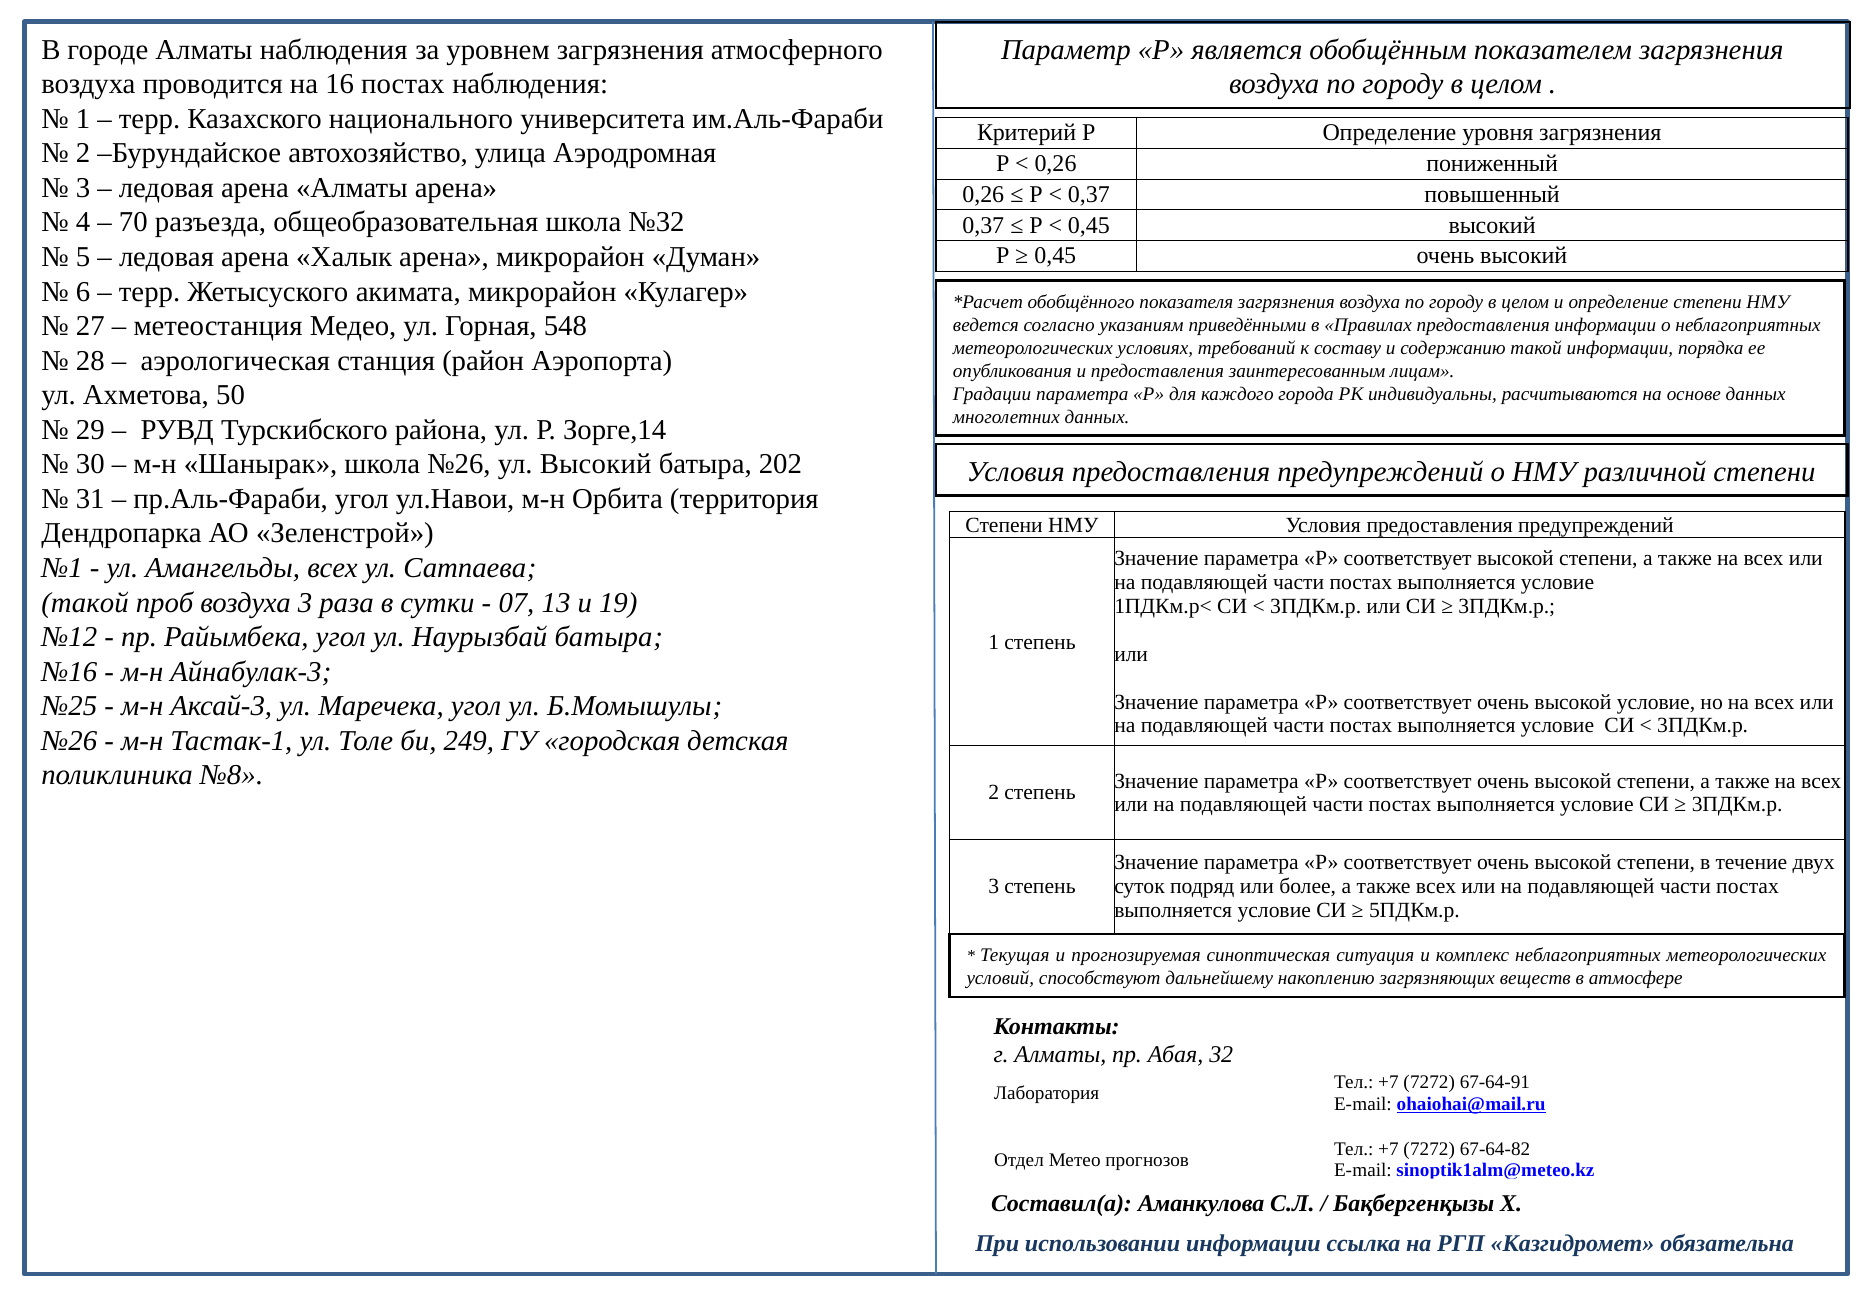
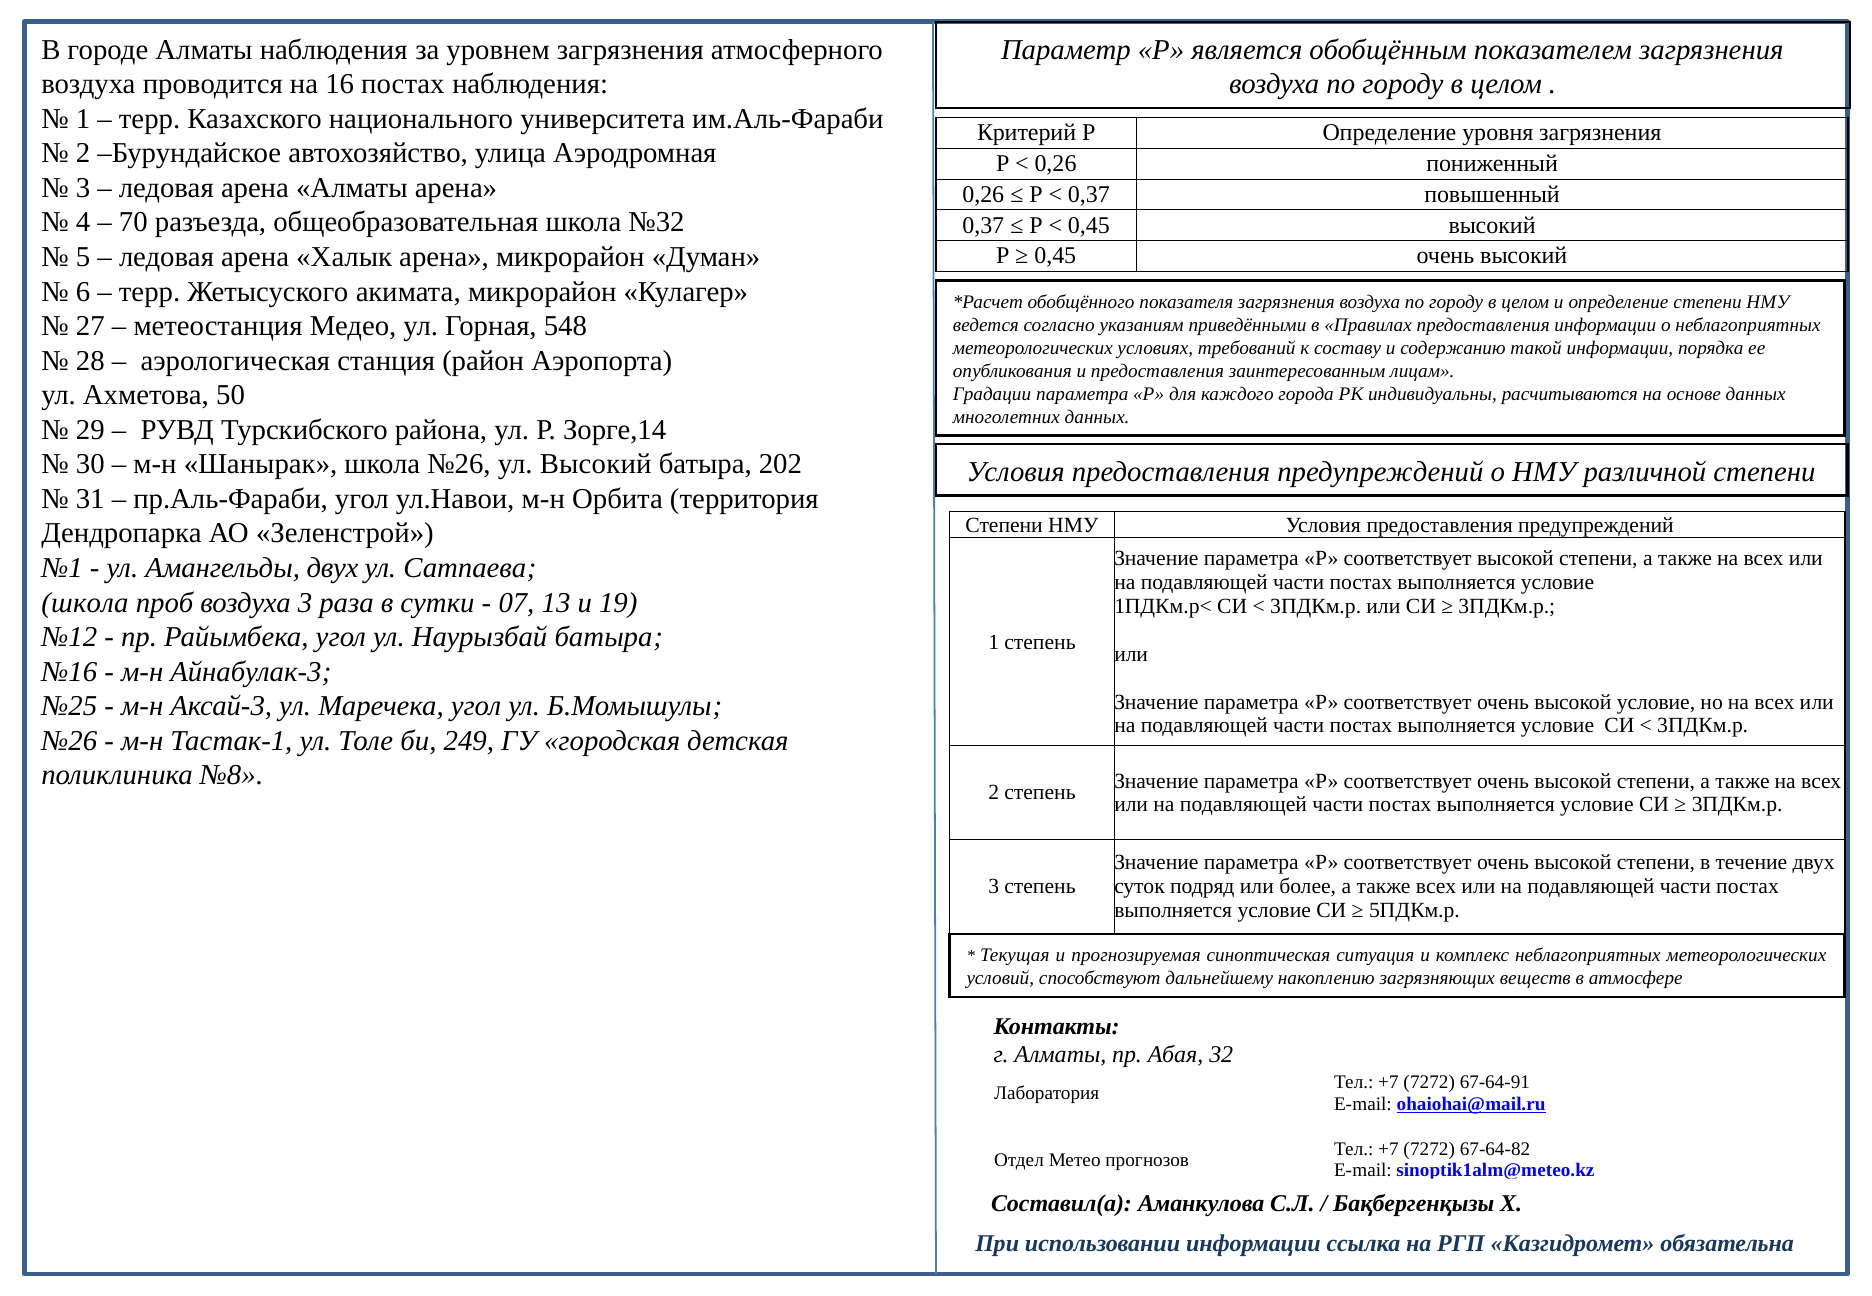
Амангельды всех: всех -> двух (333, 568)
такой: такой -> школа (85, 603)
